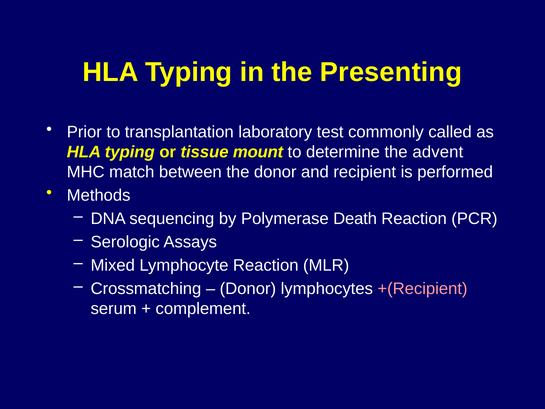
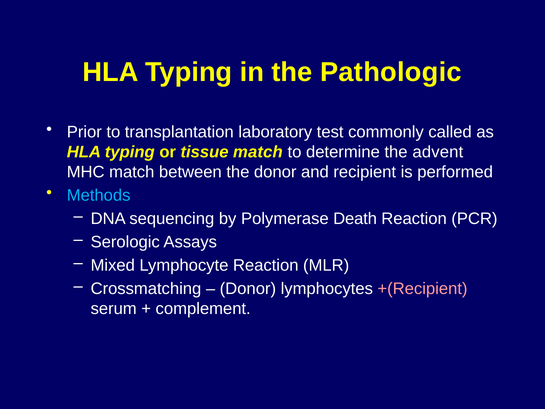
Presenting: Presenting -> Pathologic (391, 72)
tissue mount: mount -> match (258, 152)
Methods colour: white -> light blue (99, 195)
